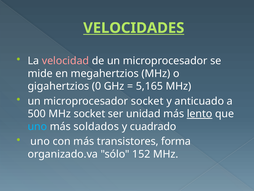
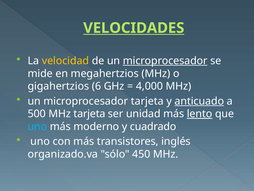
velocidad colour: pink -> yellow (65, 61)
microprocesador underline: none -> present (165, 61)
0: 0 -> 6 (96, 86)
5,165: 5,165 -> 4,000 (149, 86)
microprocesador socket: socket -> tarjeta (147, 101)
anticuado underline: none -> present (199, 101)
MHz socket: socket -> tarjeta (89, 114)
soldados: soldados -> moderno (96, 126)
forma: forma -> inglés (176, 141)
152: 152 -> 450 (141, 154)
